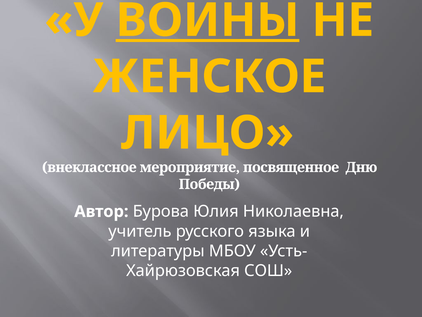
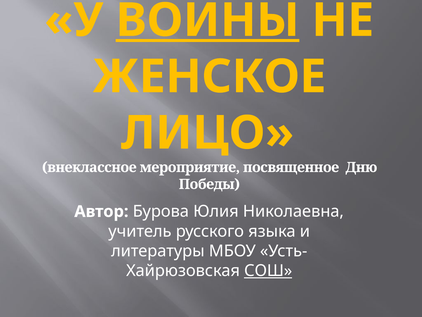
СОШ underline: none -> present (268, 270)
